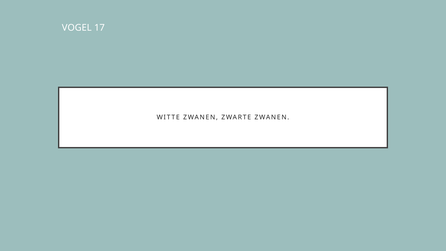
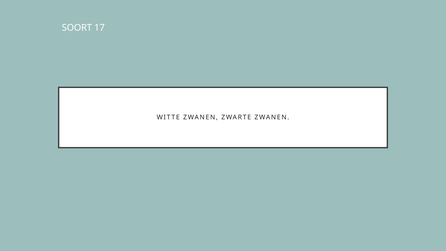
VOGEL: VOGEL -> SOORT (77, 28)
